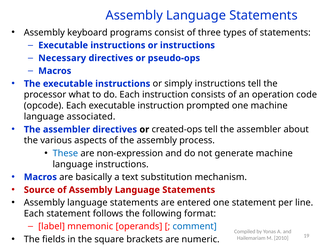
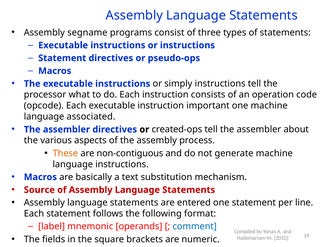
keyboard: keyboard -> segname (87, 32)
Necessary: Necessary -> Statement (62, 58)
prompted: prompted -> important (208, 106)
These colour: blue -> orange (65, 153)
non-expression: non-expression -> non-contiguous (130, 153)
